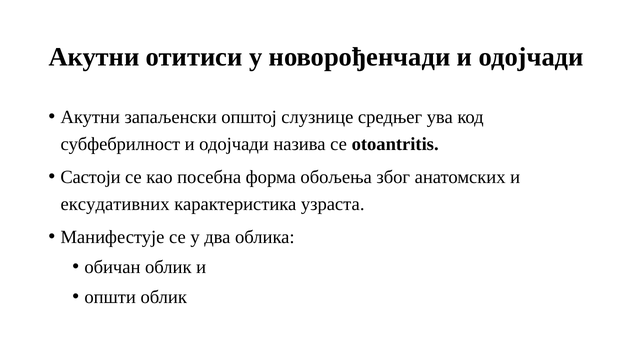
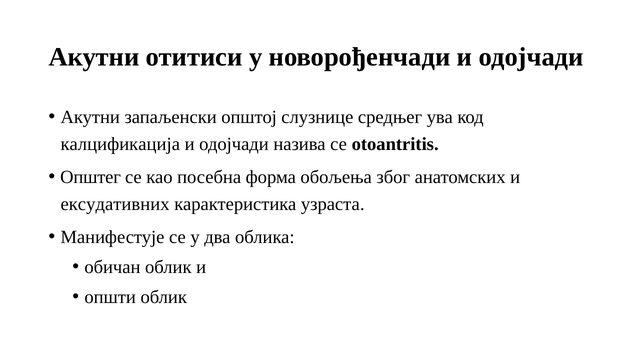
субфебрилност: субфебрилност -> калцификација (120, 144)
Састоји: Састоји -> Општег (91, 177)
